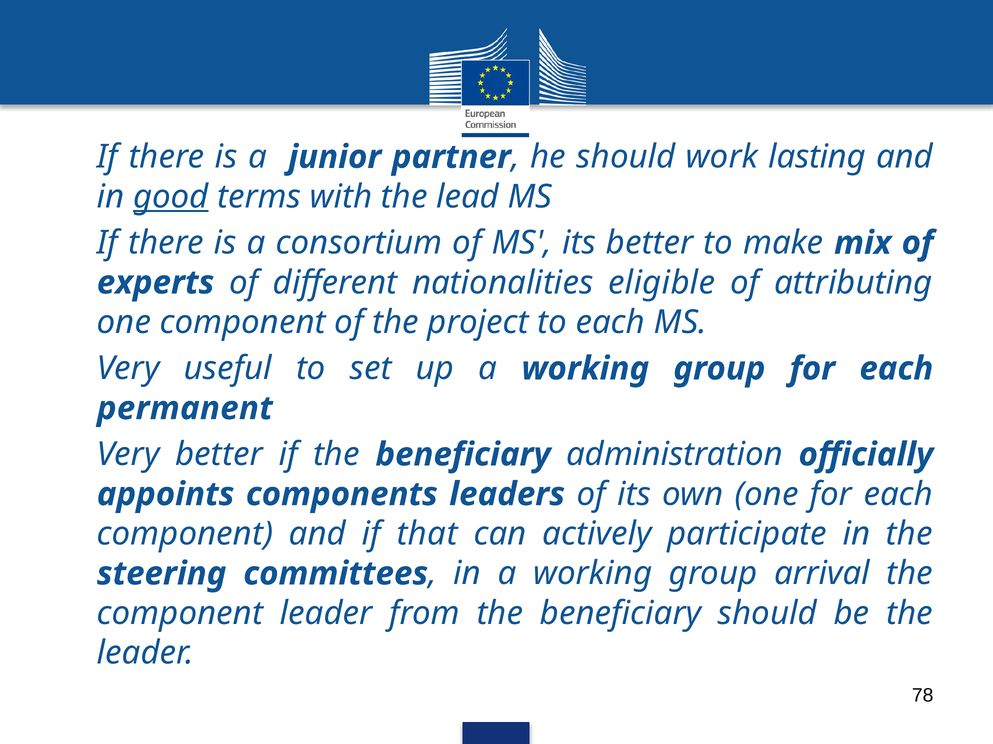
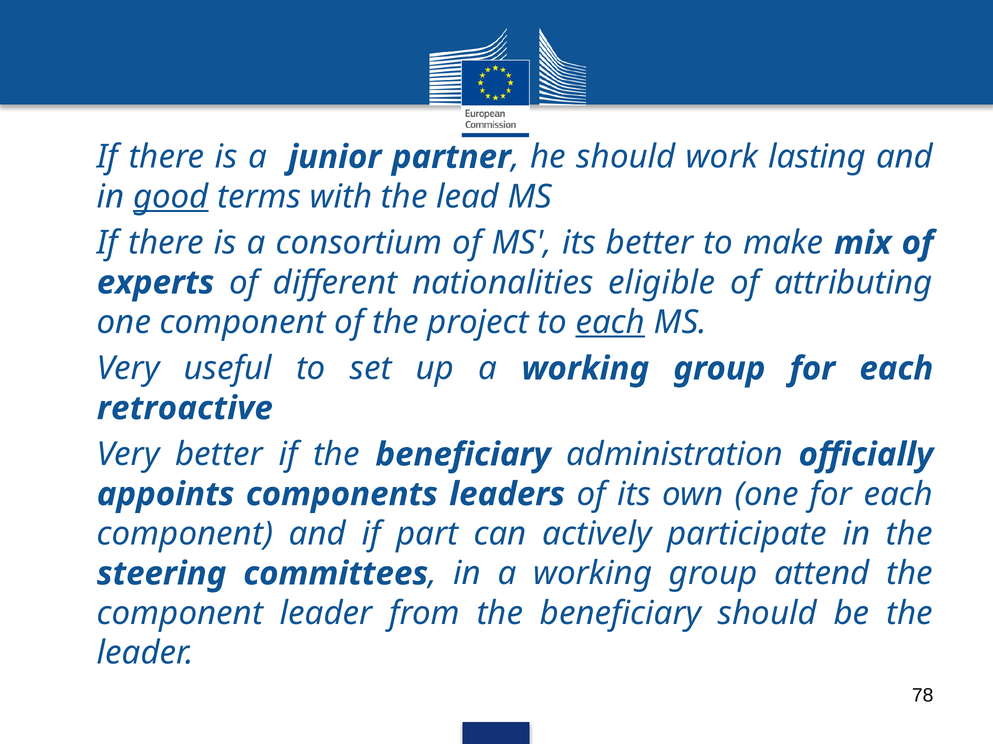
each underline: none -> present (610, 323)
permanent: permanent -> retroactive (185, 409)
that: that -> part (427, 534)
arrival: arrival -> attend (822, 574)
